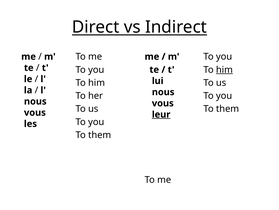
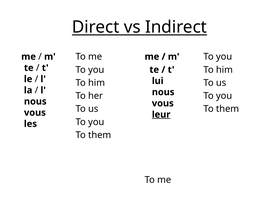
him underline: present -> none (224, 69)
